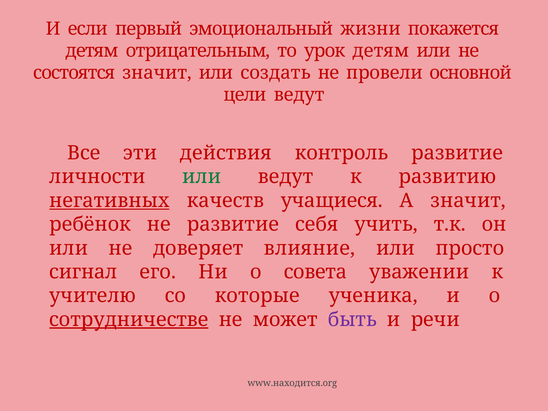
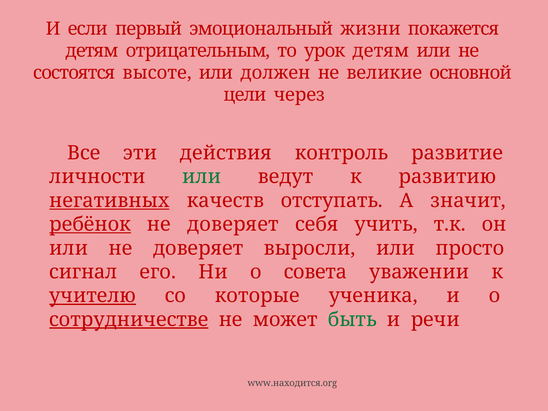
состоятся значит: значит -> высоте (157, 73)
создать: создать -> должен (275, 73)
провели: провели -> великие (384, 73)
цели ведут: ведут -> через (299, 95)
учащиеся: учащиеся -> отступать (332, 201)
ребёнок underline: none -> present (90, 224)
развитие: развитие -> доверяет (233, 224)
влияние: влияние -> выросли (310, 248)
учителю underline: none -> present (93, 296)
быть colour: purple -> green (352, 320)
